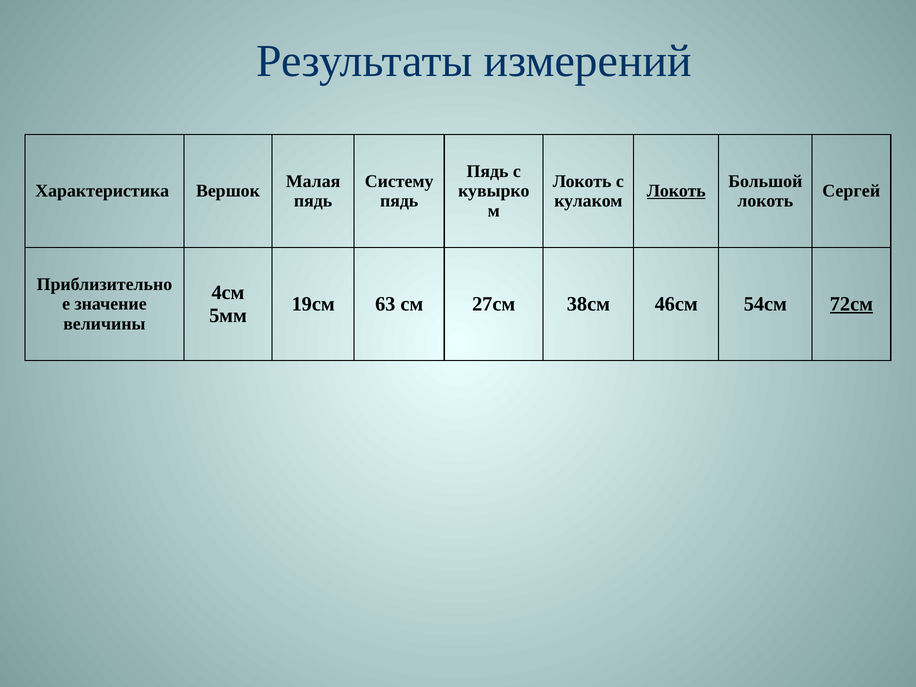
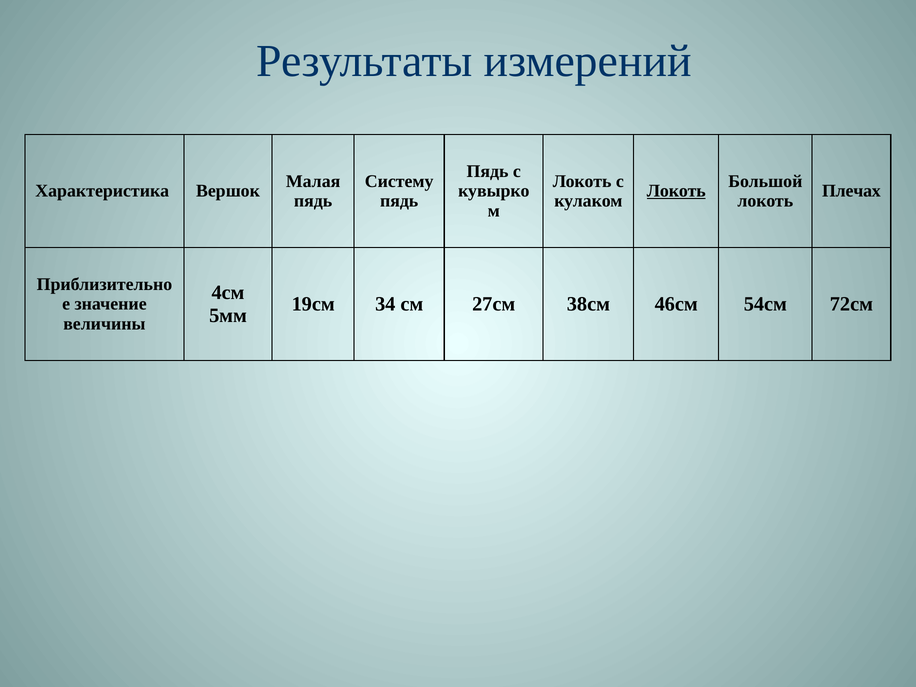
Сергей: Сергей -> Плечах (851, 191)
63: 63 -> 34 (385, 304)
72см underline: present -> none (851, 304)
